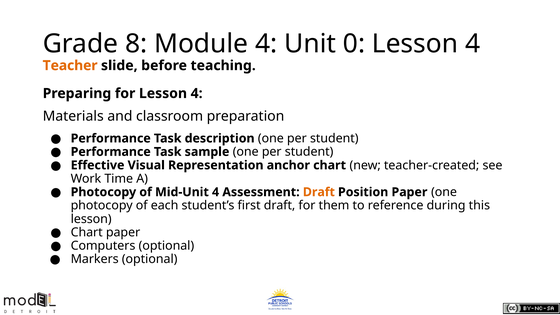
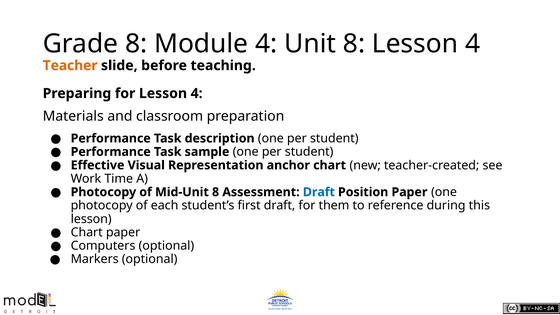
Unit 0: 0 -> 8 (354, 44)
Mid-Unit 4: 4 -> 8 (216, 192)
Draft colour: orange -> blue (319, 192)
